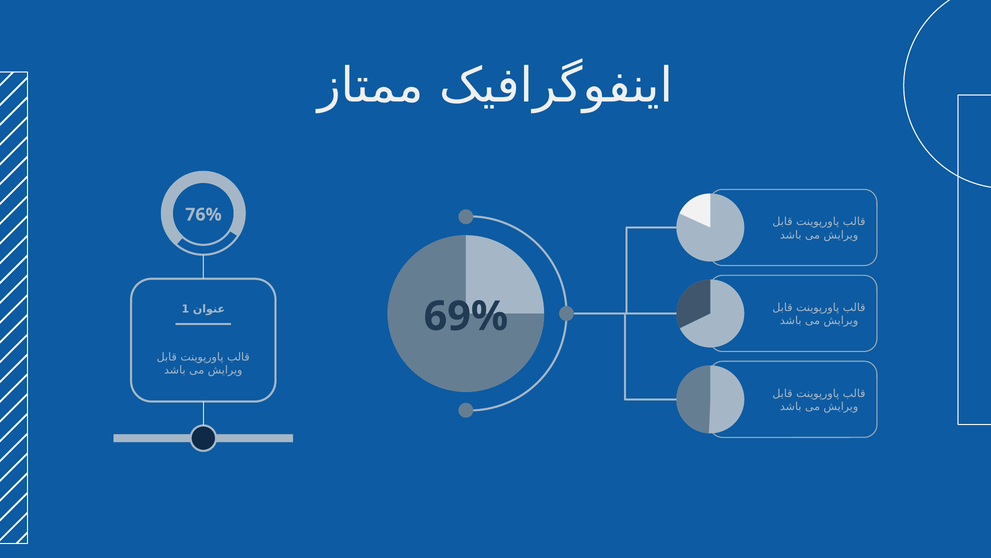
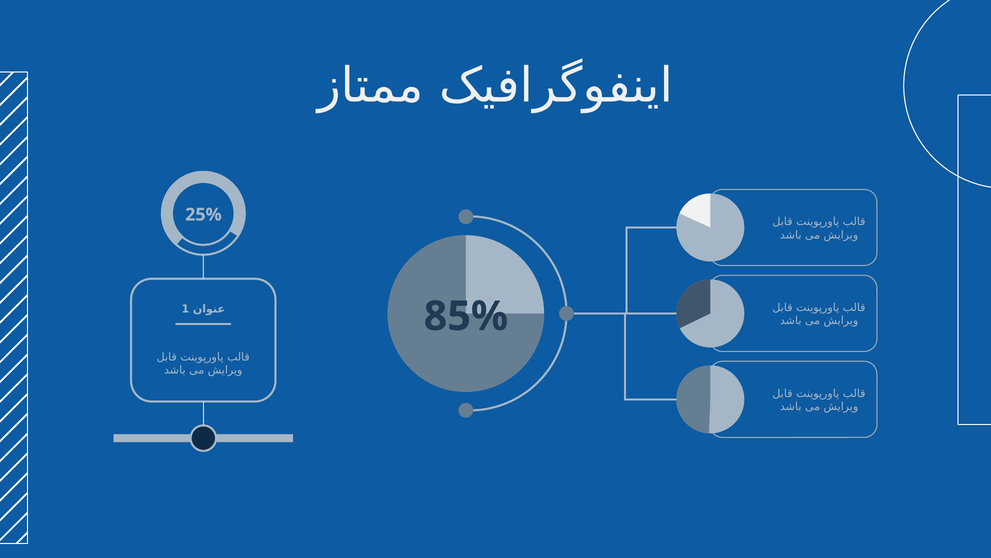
76%: 76% -> 25% (203, 214)
69%: 69% -> 85% (466, 316)
